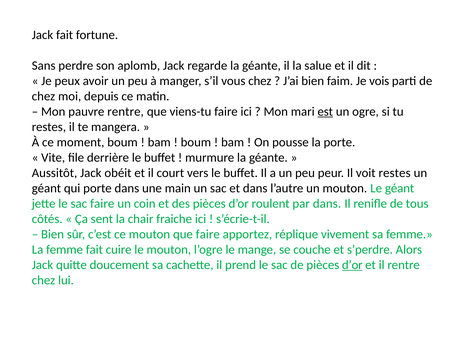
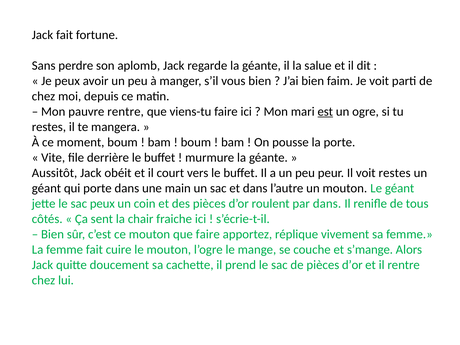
vous chez: chez -> bien (260, 81)
Je vois: vois -> voit (379, 81)
sac faire: faire -> peux (102, 204)
s’perdre: s’perdre -> s’mange (370, 250)
d’or underline: present -> none (352, 265)
